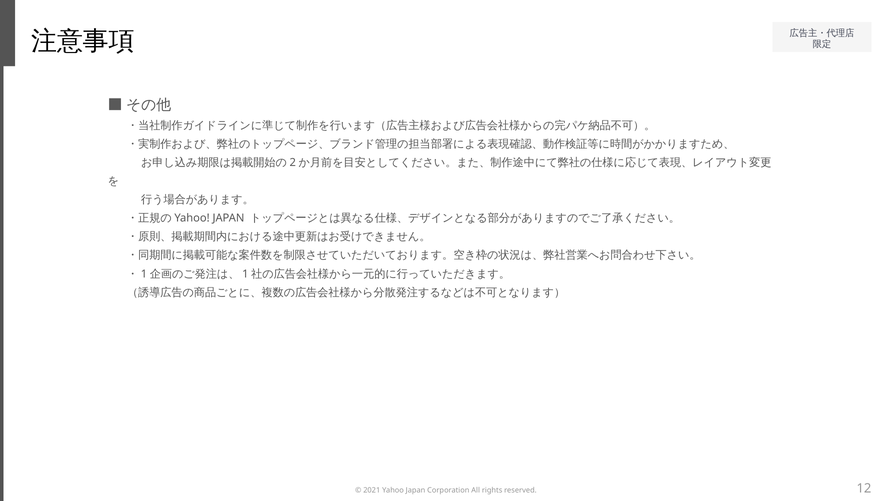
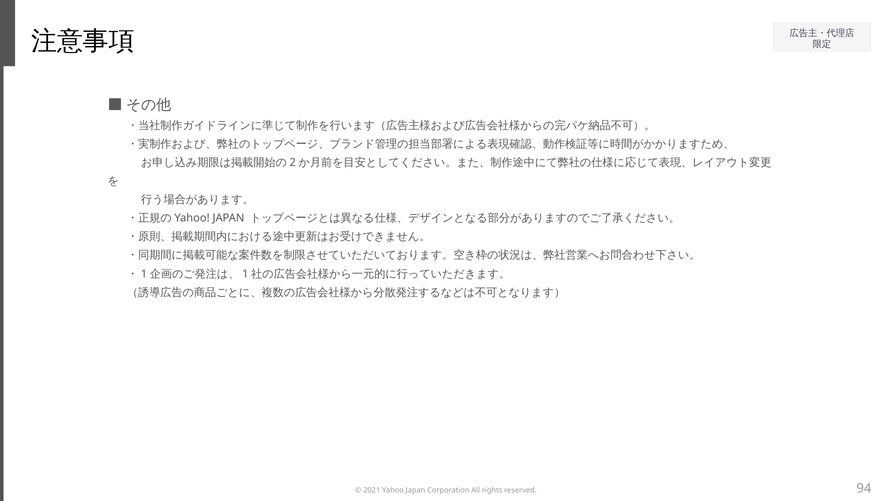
12: 12 -> 94 (864, 488)
